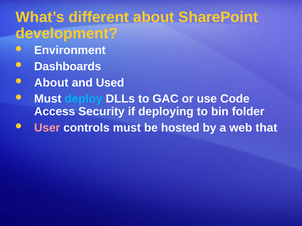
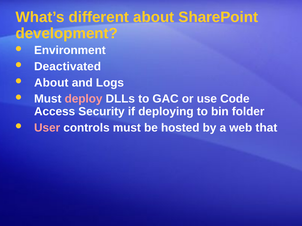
Dashboards: Dashboards -> Deactivated (68, 67)
Used: Used -> Logs (110, 83)
deploy colour: light blue -> pink (84, 99)
